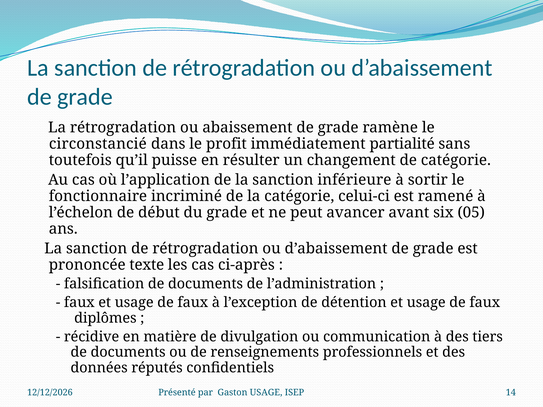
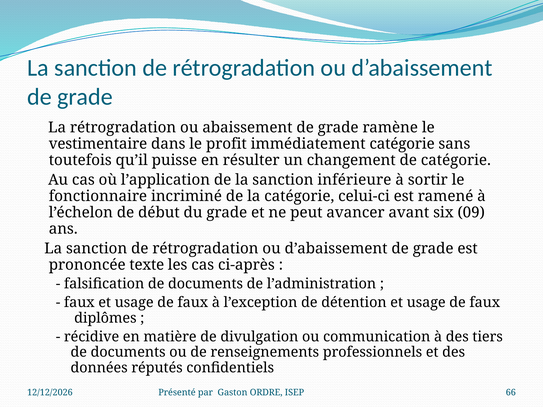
circonstancié: circonstancié -> vestimentaire (98, 144)
immédiatement partialité: partialité -> catégorie (402, 144)
05: 05 -> 09 (471, 213)
Gaston USAGE: USAGE -> ORDRE (266, 393)
14: 14 -> 66 (511, 393)
